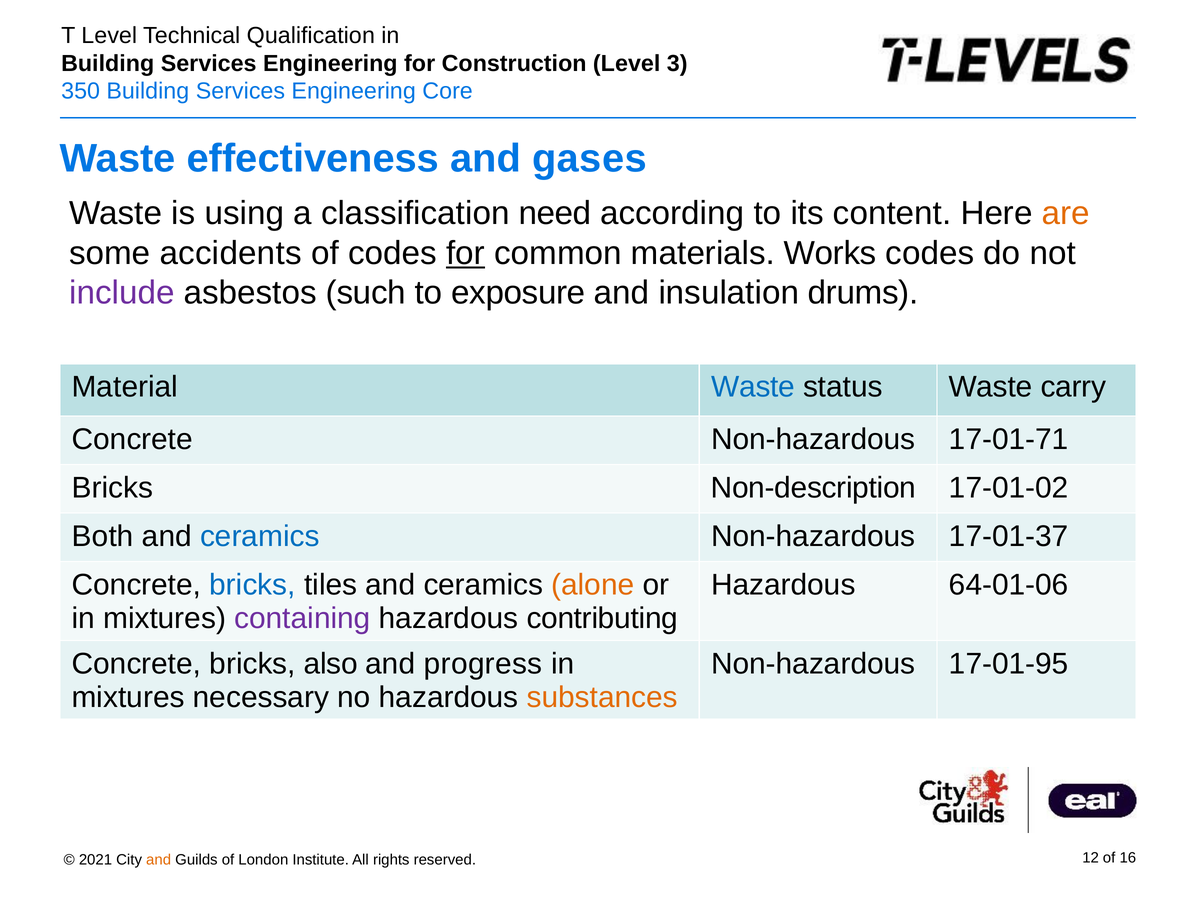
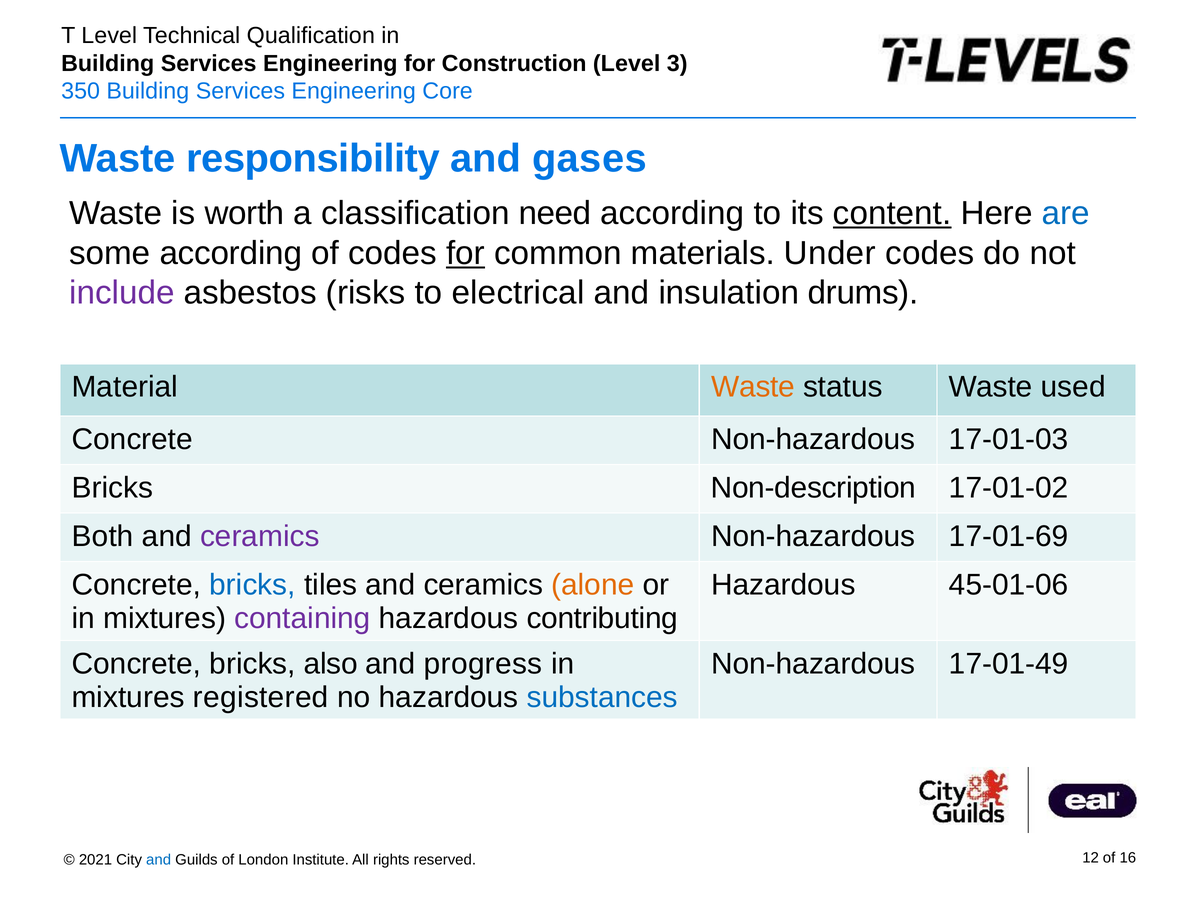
effectiveness: effectiveness -> responsibility (313, 159)
using: using -> worth (244, 213)
content underline: none -> present (892, 213)
are colour: orange -> blue (1066, 213)
some accidents: accidents -> according (231, 253)
Works: Works -> Under (830, 253)
such: such -> risks (366, 293)
exposure: exposure -> electrical (518, 293)
Waste colour: blue -> orange (753, 387)
carry: carry -> used (1073, 387)
17-01-71: 17-01-71 -> 17-01-03 (1009, 439)
ceramics colour: blue -> purple (260, 536)
17-01-37: 17-01-37 -> 17-01-69 (1009, 536)
64-01-06: 64-01-06 -> 45-01-06 (1009, 585)
17-01-95: 17-01-95 -> 17-01-49 (1009, 664)
necessary: necessary -> registered (261, 697)
substances colour: orange -> blue (602, 697)
and colour: orange -> blue (159, 860)
